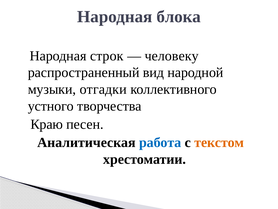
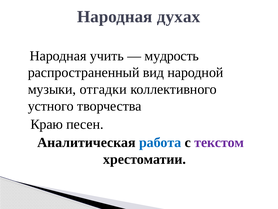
блока: блока -> духах (179, 17)
строк: строк -> учить (107, 56)
человеку: человеку -> мудрость (172, 56)
текстом colour: orange -> purple (219, 142)
